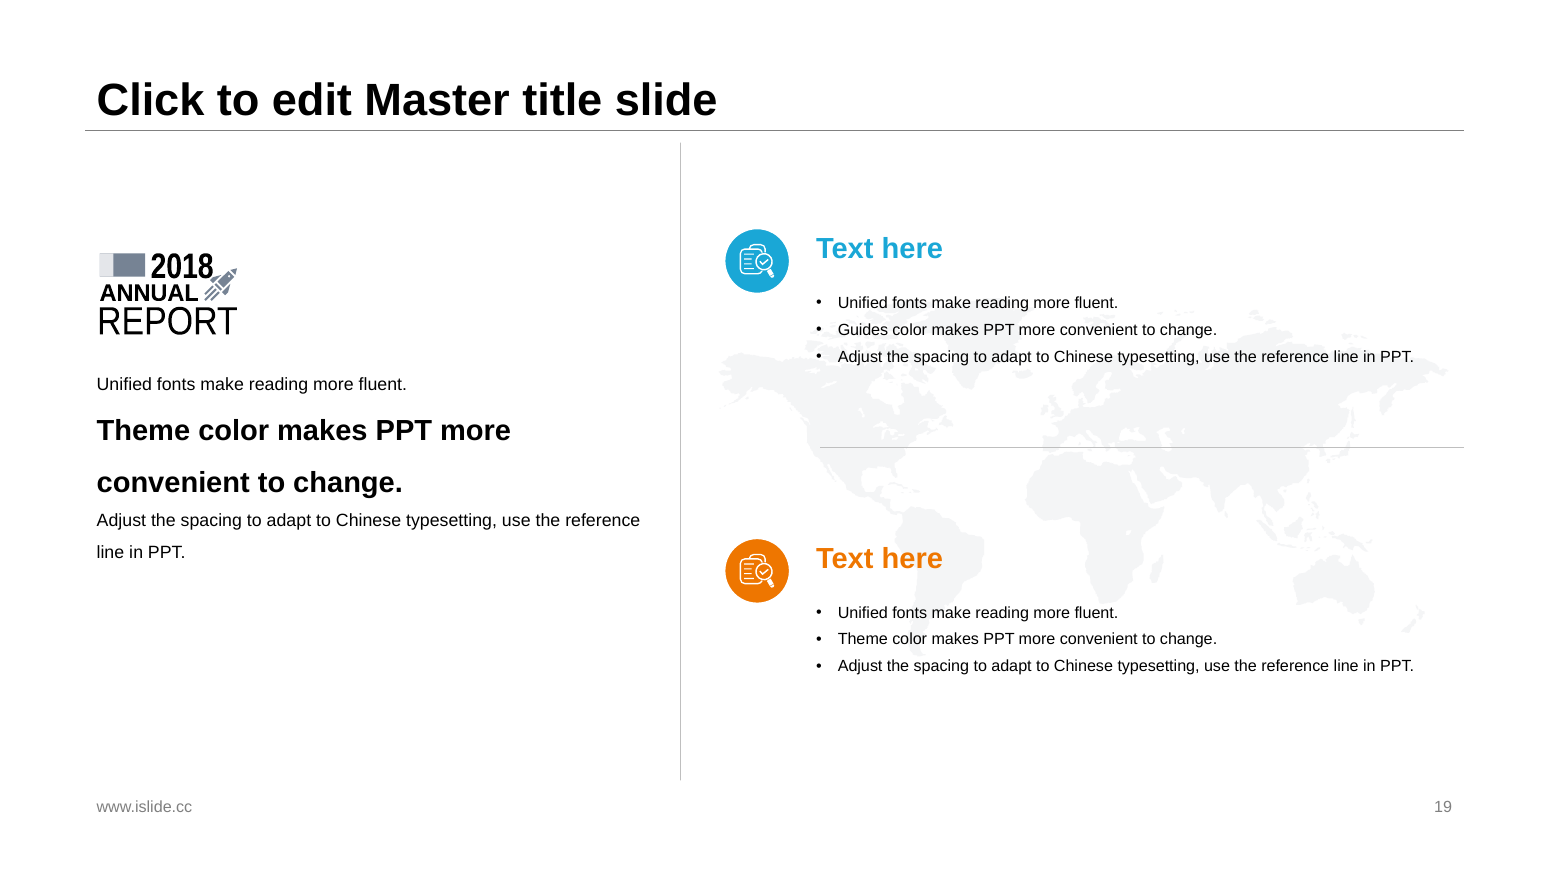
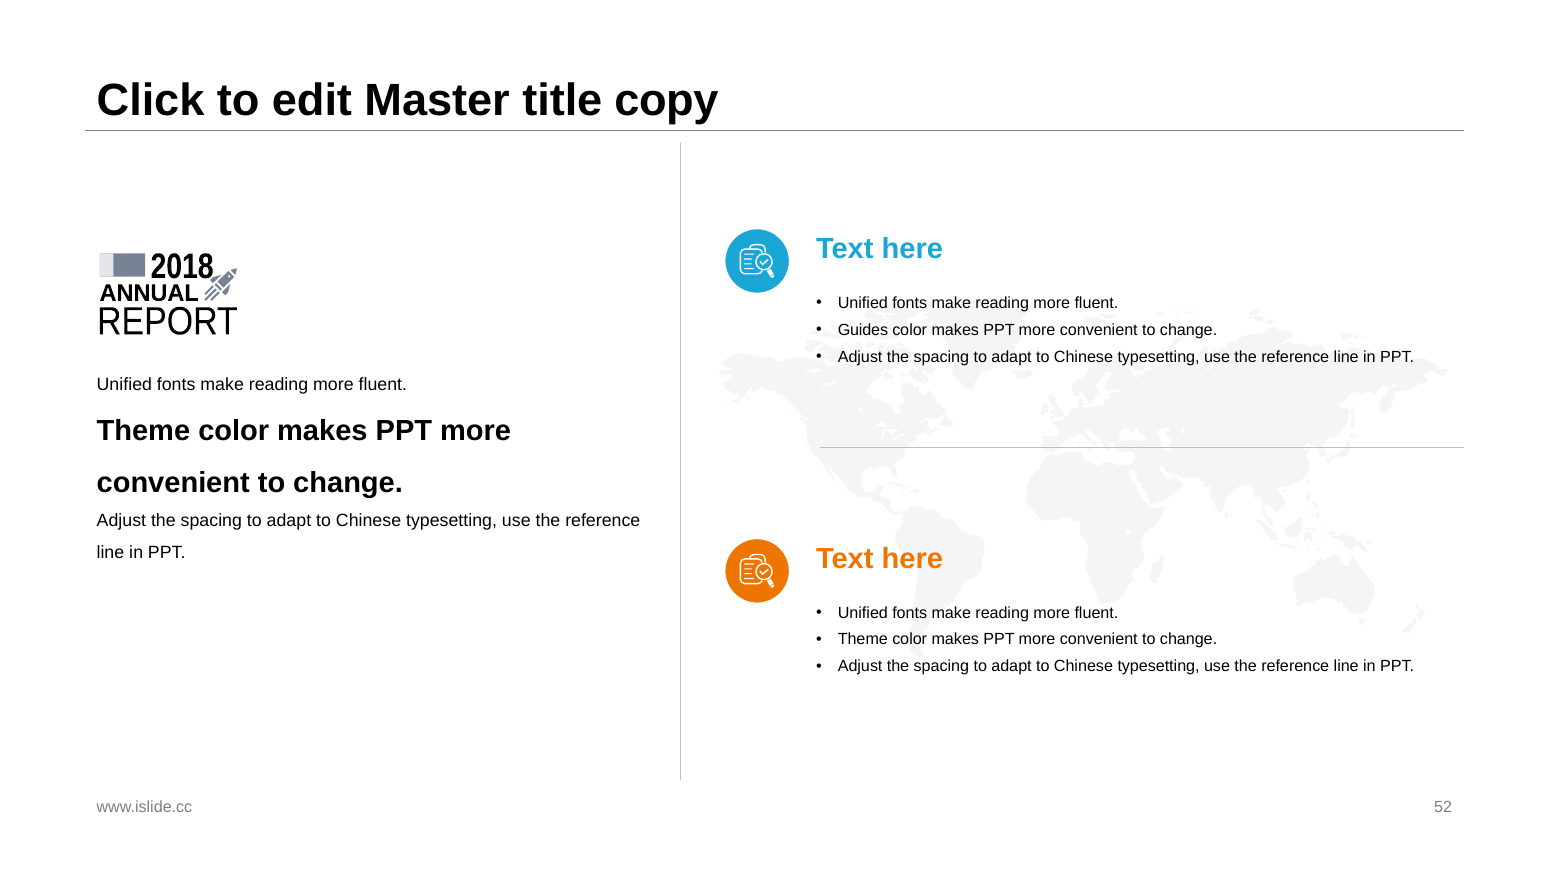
slide: slide -> copy (666, 100)
19: 19 -> 52 (1443, 807)
